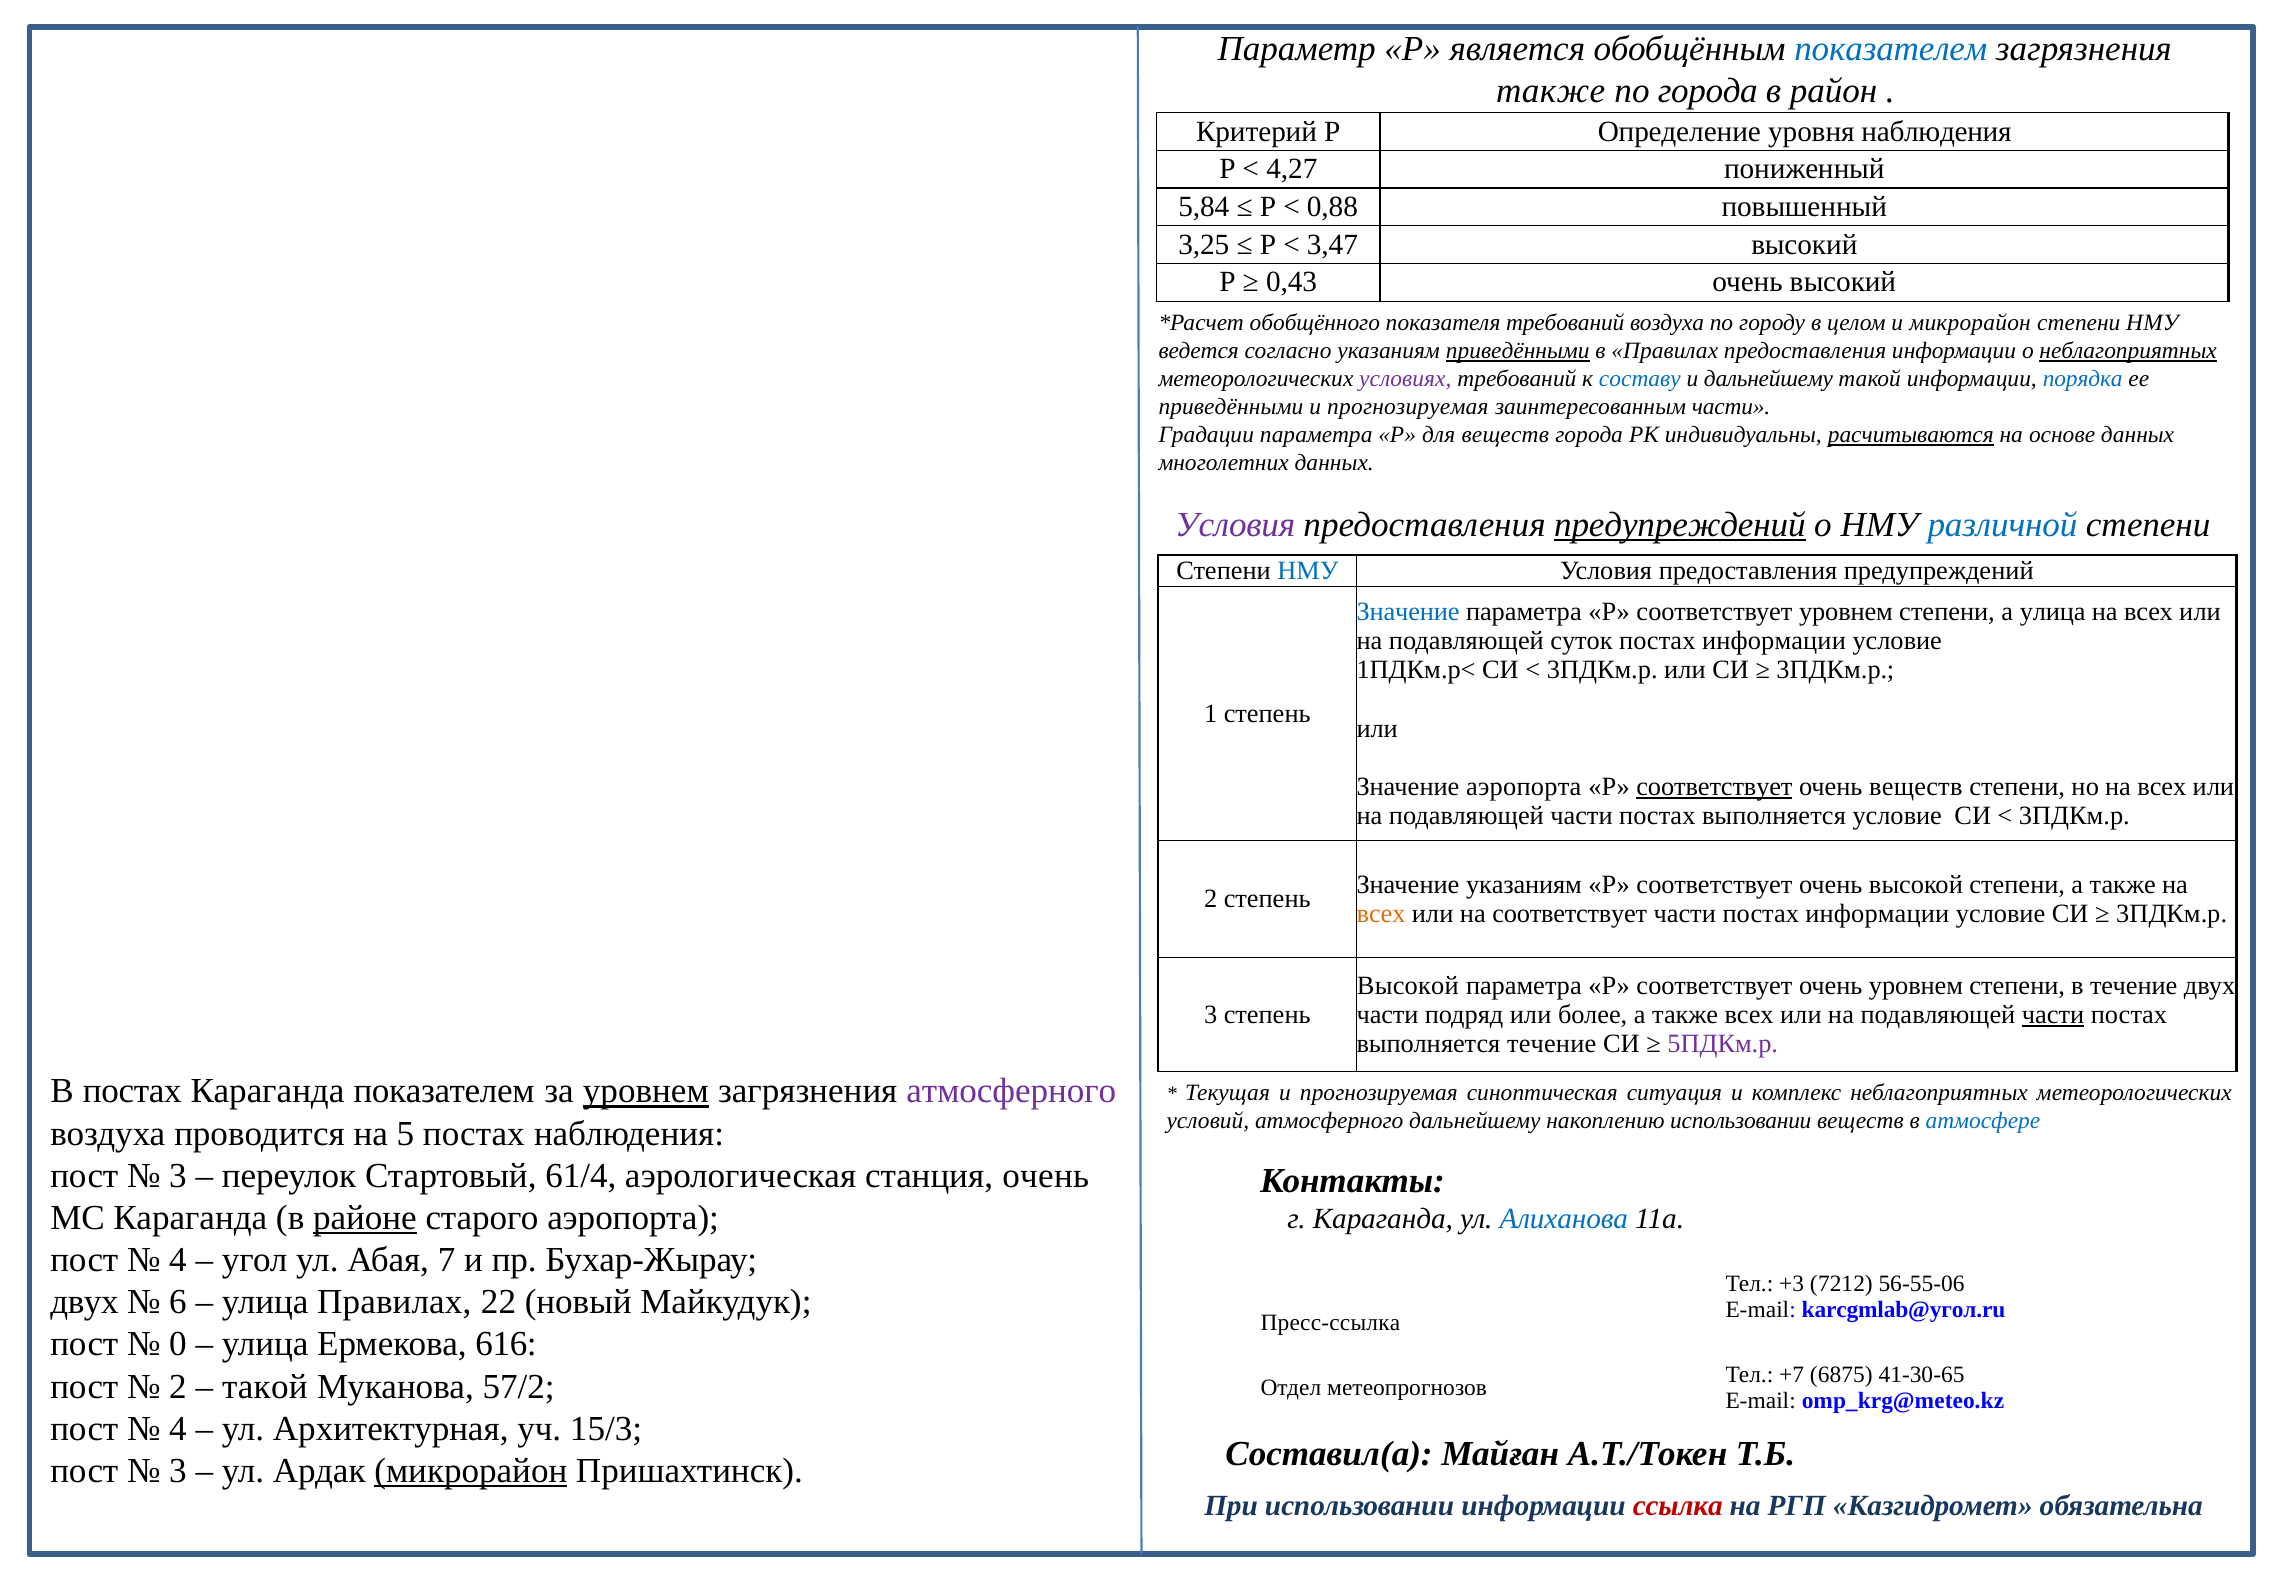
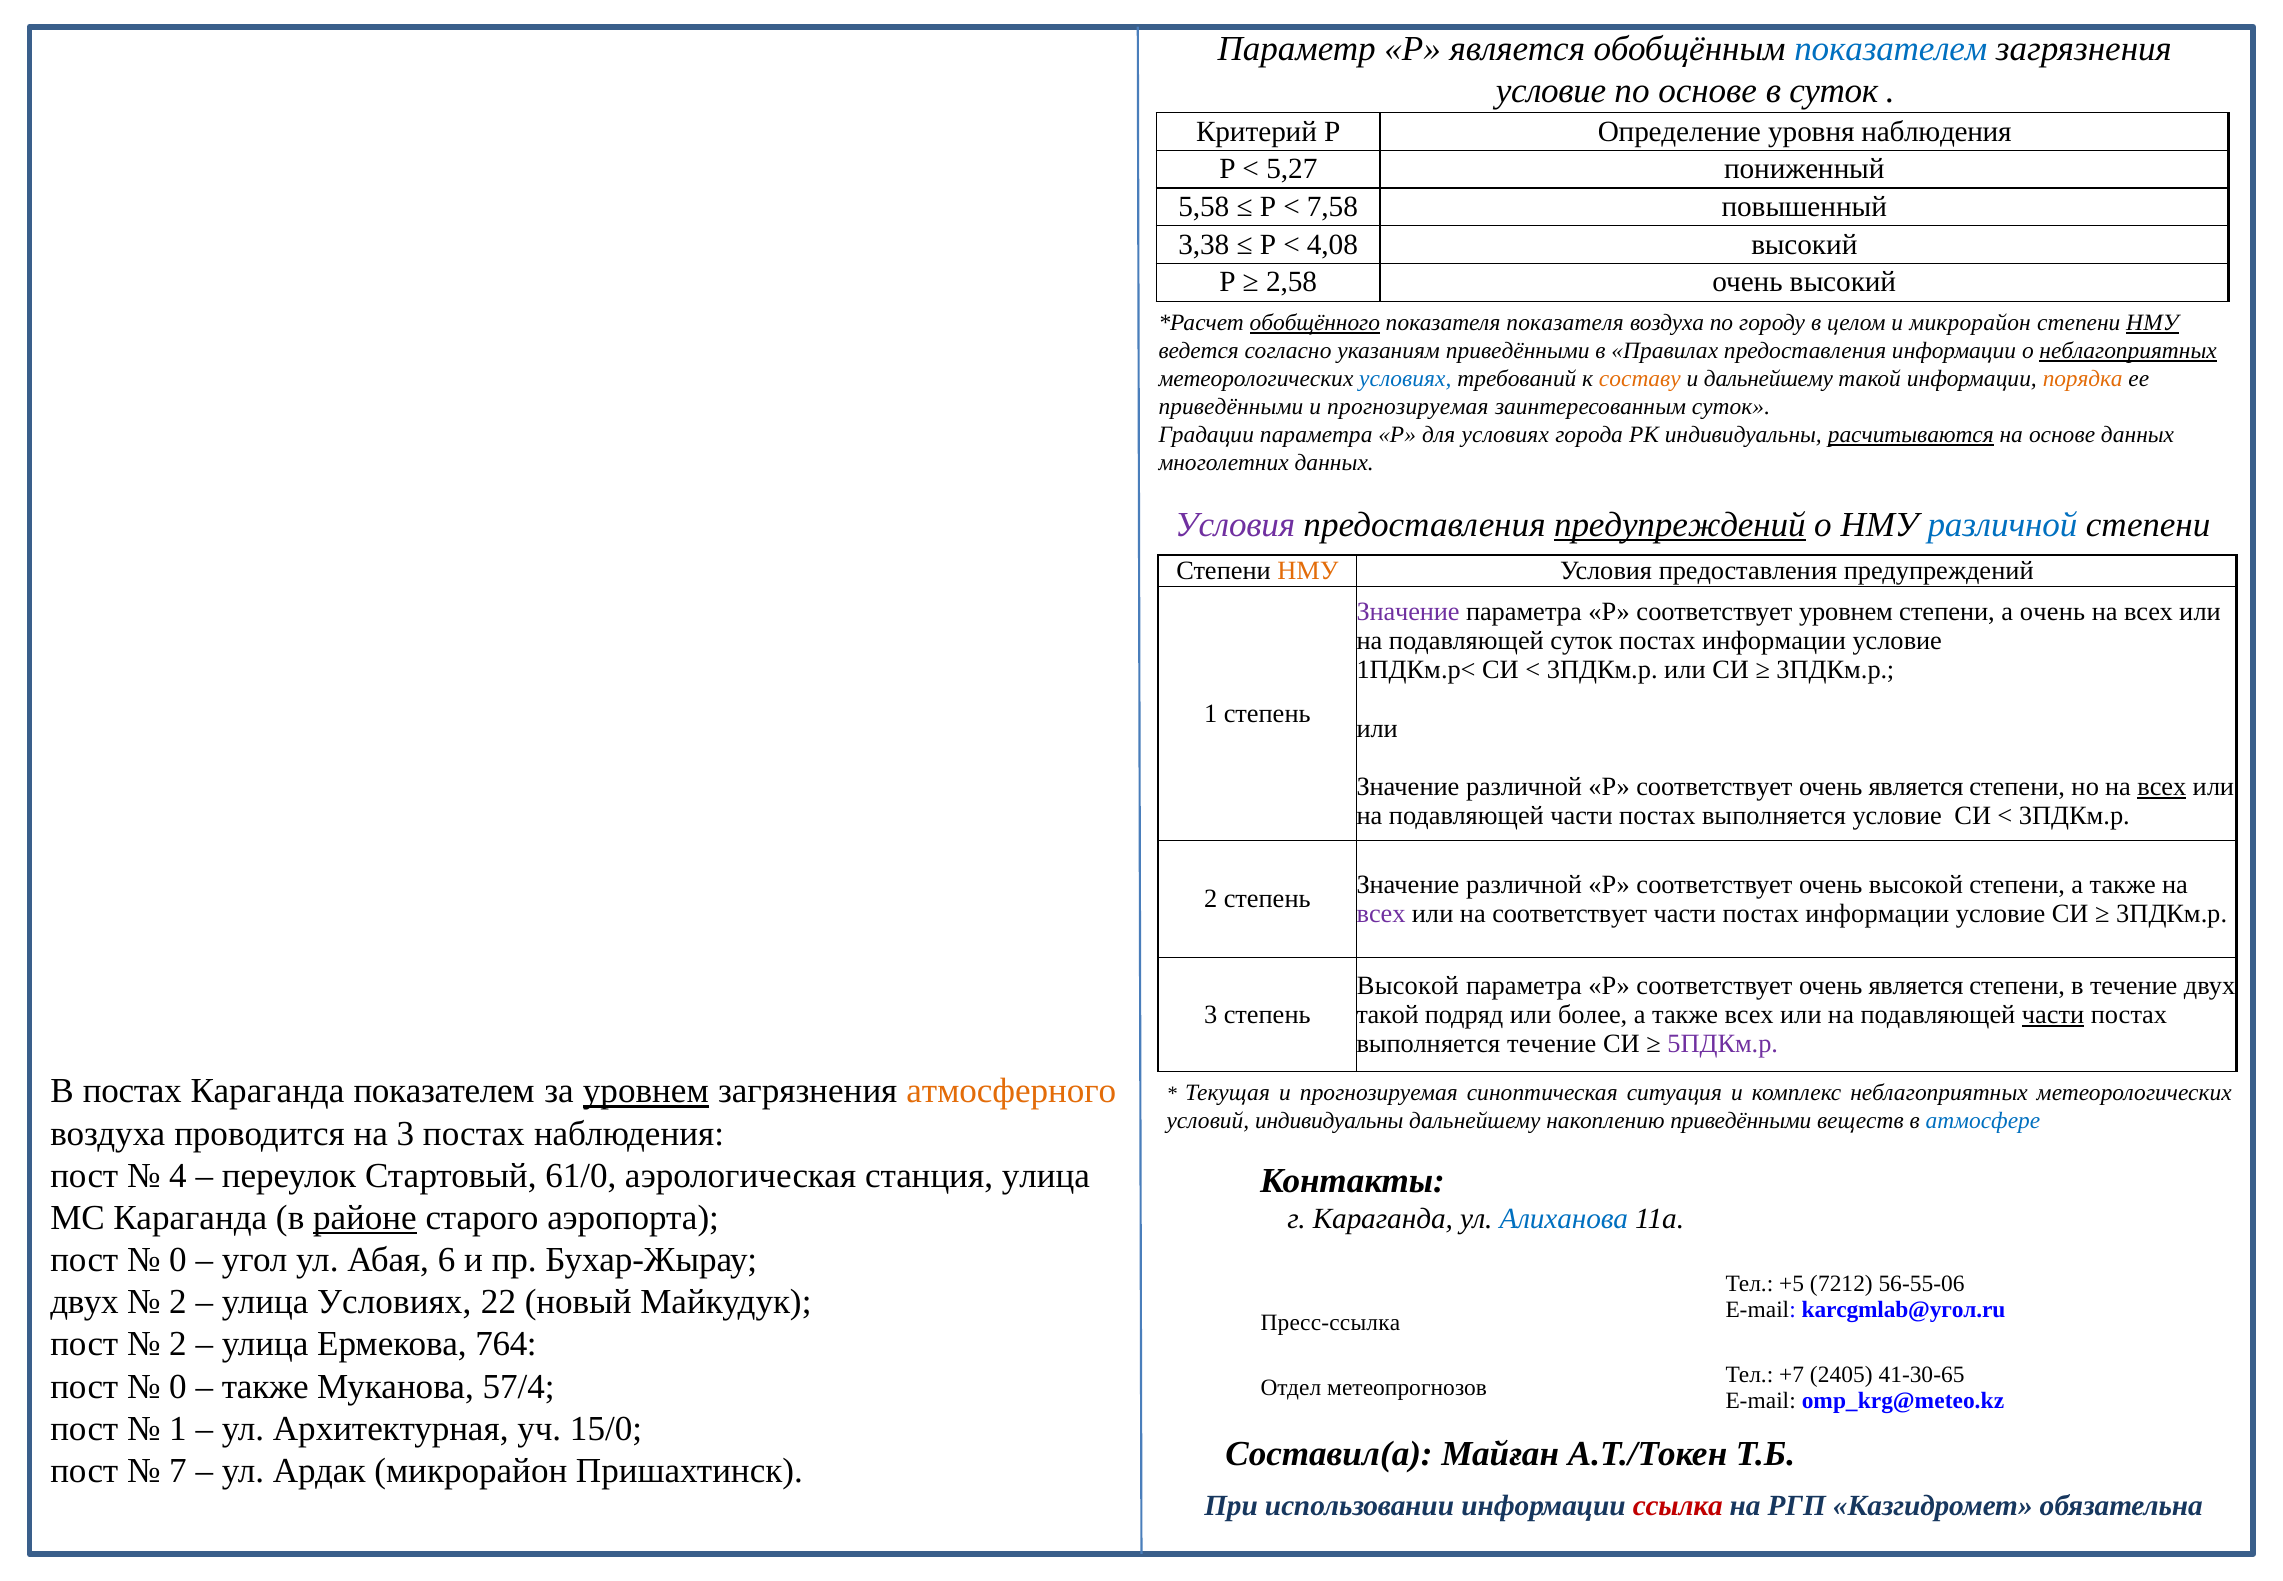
также: также -> условие (1551, 91)
по города: города -> основе (1708, 91)
в район: район -> суток (1834, 91)
4,27: 4,27 -> 5,27 (1292, 169)
5,84: 5,84 -> 5,58 (1204, 207)
0,88: 0,88 -> 7,58 (1332, 207)
3,25: 3,25 -> 3,38 (1204, 244)
3,47: 3,47 -> 4,08 (1332, 244)
0,43: 0,43 -> 2,58 (1292, 282)
обобщённого underline: none -> present (1315, 323)
показателя требований: требований -> показателя (1565, 323)
НМУ underline: none -> present (2152, 323)
приведёнными underline: present -> none (1518, 351)
условиях colour: purple -> blue (1405, 379)
составу colour: blue -> orange (1640, 379)
порядка colour: blue -> orange (2083, 379)
заинтересованным части: части -> суток (1731, 407)
для веществ: веществ -> условиях (1505, 435)
НМУ colour: blue -> orange (1308, 571)
Значение colour: blue -> purple (1408, 611)
а улица: улица -> очень (2053, 611)
аэропорта: аэропорта -> различной (1524, 787)
соответствует underline: present -> none (1714, 787)
веществ: веществ -> является (1916, 787)
всех underline: none -> present (2162, 787)
указаниям: указаниям -> различной (1524, 884)
всех colour: orange -> purple (1381, 913)
уровнем: уровнем -> является (1916, 985)
части: части -> такой (1388, 1014)
атмосферного colour: purple -> orange (1011, 1091)
условий атмосферного: атмосферного -> индивидуальны (1329, 1121)
накоплению использовании: использовании -> приведёнными (1741, 1121)
на 5: 5 -> 3 (405, 1133)
3: 3 -> 4 (178, 1175)
61/4: 61/4 -> 61/0 (581, 1175)
станция очень: очень -> улица (1046, 1175)
4: 4 -> 0 (178, 1260)
7: 7 -> 6 (447, 1260)
+3: +3 -> +5 (1792, 1283)
6: 6 -> 2 (178, 1302)
улица Правилах: Правилах -> Условиях (394, 1302)
0: 0 -> 2 (178, 1344)
616: 616 -> 764 (506, 1344)
6875: 6875 -> 2405 (1841, 1375)
2: 2 -> 0 (178, 1386)
такой: такой -> также (265, 1386)
57/2: 57/2 -> 57/4 (519, 1386)
4: 4 -> 1 (178, 1428)
15/3: 15/3 -> 15/0 (606, 1428)
3: 3 -> 7 (178, 1470)
микрорайон underline: present -> none (471, 1470)
